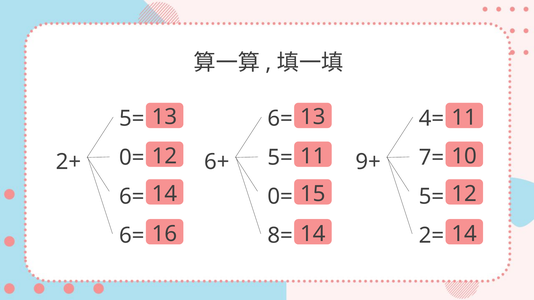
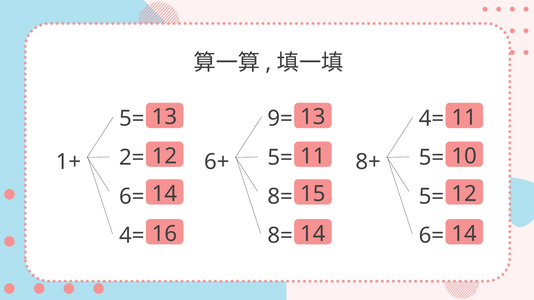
6=: 6= -> 9= (280, 119)
0=: 0= -> 2= (132, 158)
7=: 7= -> 5= (432, 158)
2+: 2+ -> 1+ (69, 162)
9+: 9+ -> 8+ (368, 162)
0=: 0= -> 8= (280, 197)
6=: 6= -> 4= (132, 236)
2=: 2= -> 6= (432, 236)
